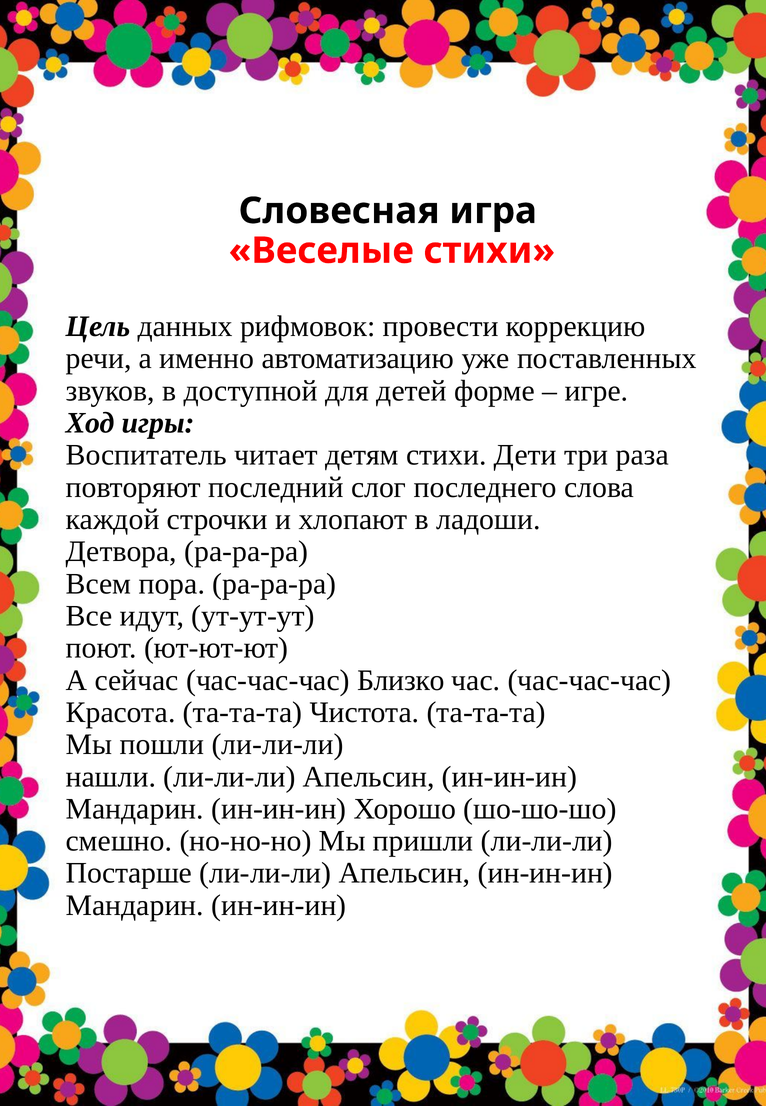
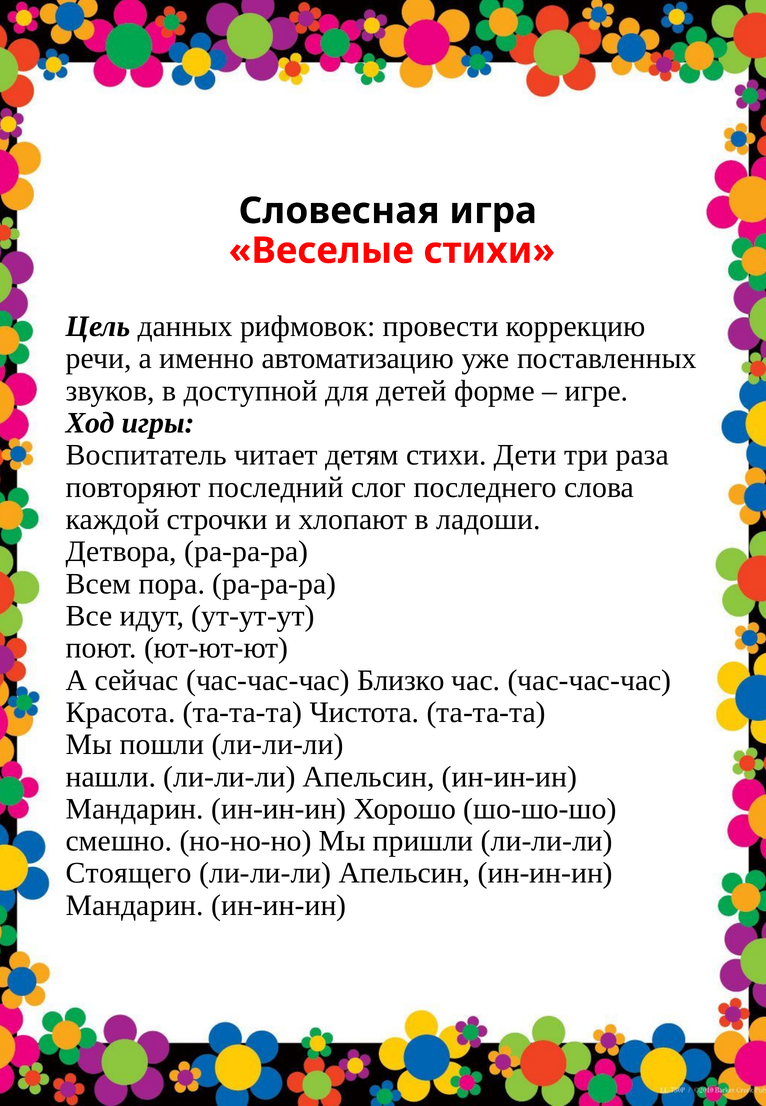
Постарше: Постарше -> Стоящего (129, 874)
